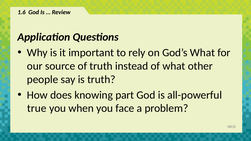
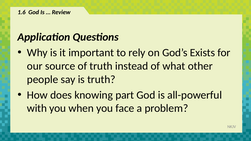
God’s What: What -> Exists (203, 53)
true: true -> with (37, 109)
